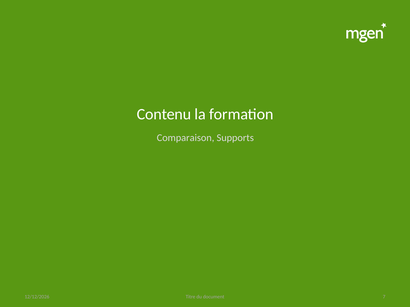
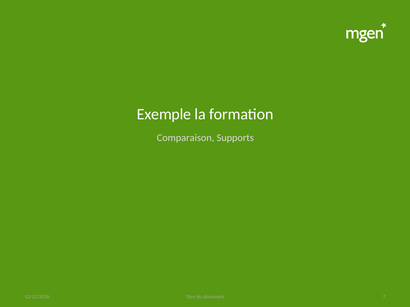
Contenu: Contenu -> Exemple (164, 114)
